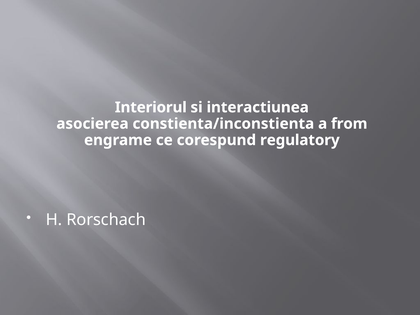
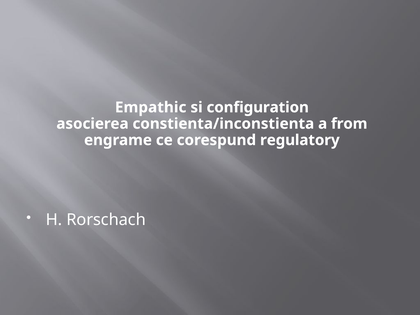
Interiorul: Interiorul -> Empathic (151, 107)
interactiunea: interactiunea -> configuration (258, 107)
